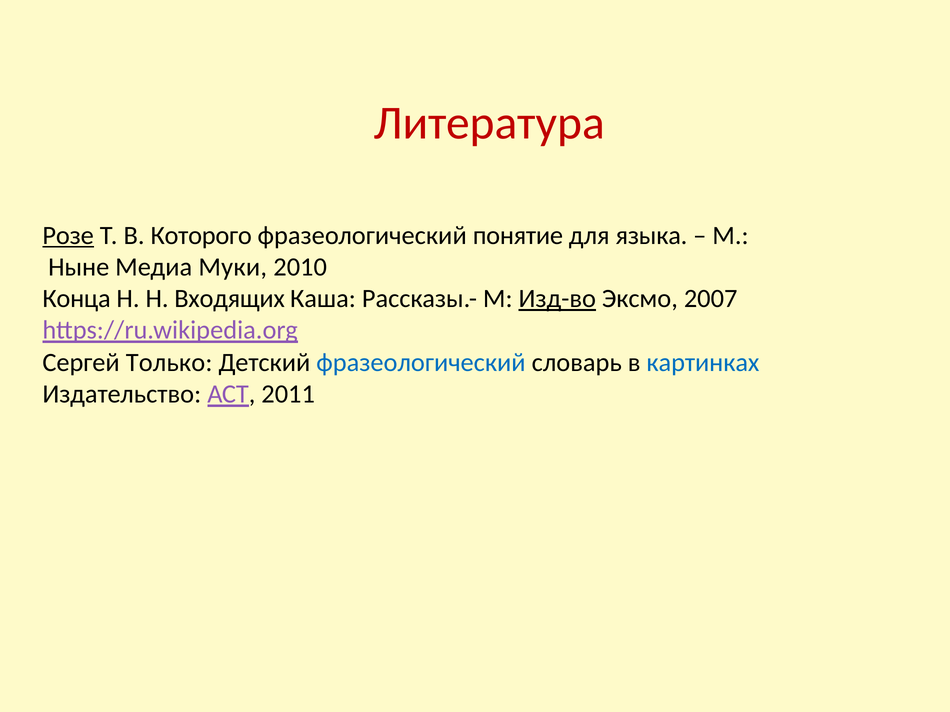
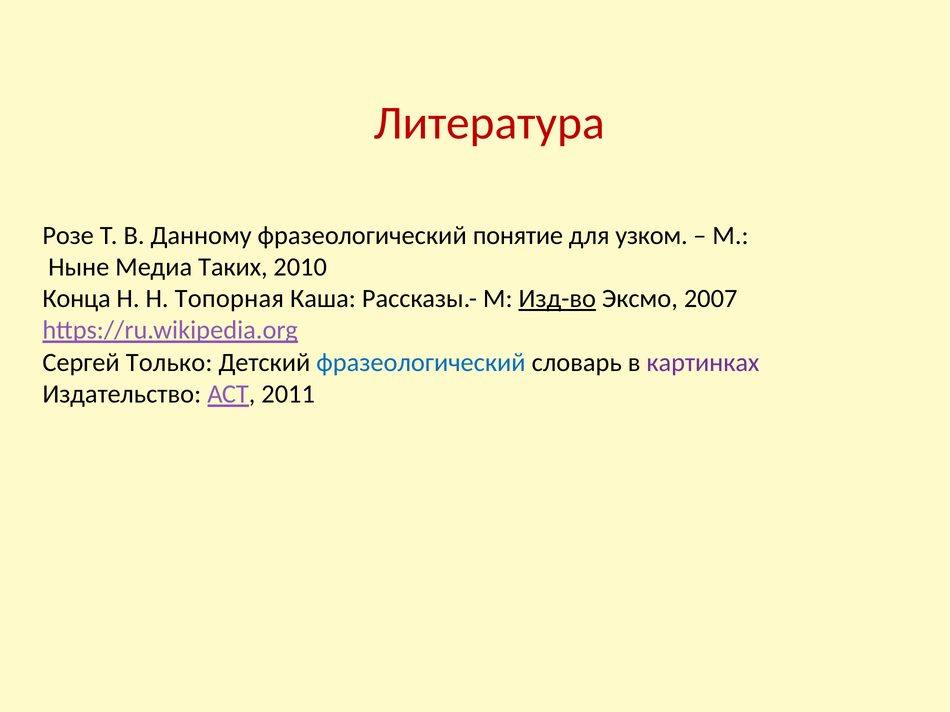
Розе underline: present -> none (68, 235)
Которого: Которого -> Данному (201, 235)
языка: языка -> узком (652, 235)
Муки: Муки -> Таких (233, 267)
Входящих: Входящих -> Топорная (229, 299)
картинках colour: blue -> purple (703, 363)
